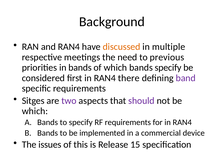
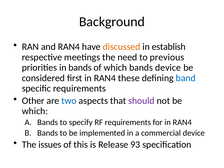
multiple: multiple -> establish (169, 47)
bands specify: specify -> device (168, 68)
there: there -> these (129, 78)
band colour: purple -> blue (186, 78)
Sitges: Sitges -> Other (33, 101)
two colour: purple -> blue (69, 101)
15: 15 -> 93 (135, 145)
